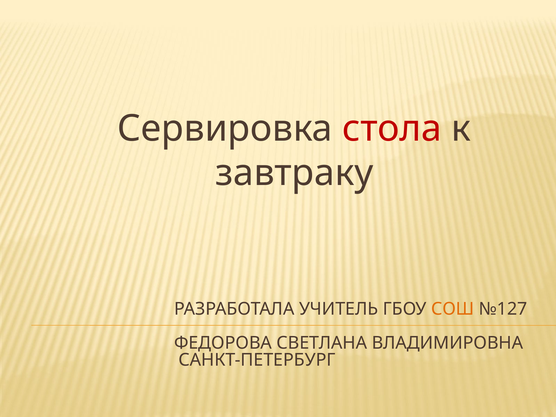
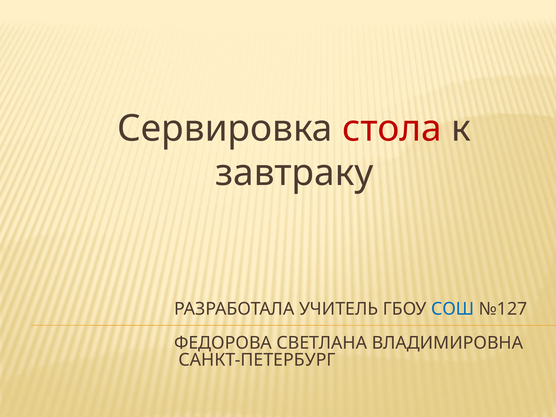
СОШ colour: orange -> blue (453, 309)
